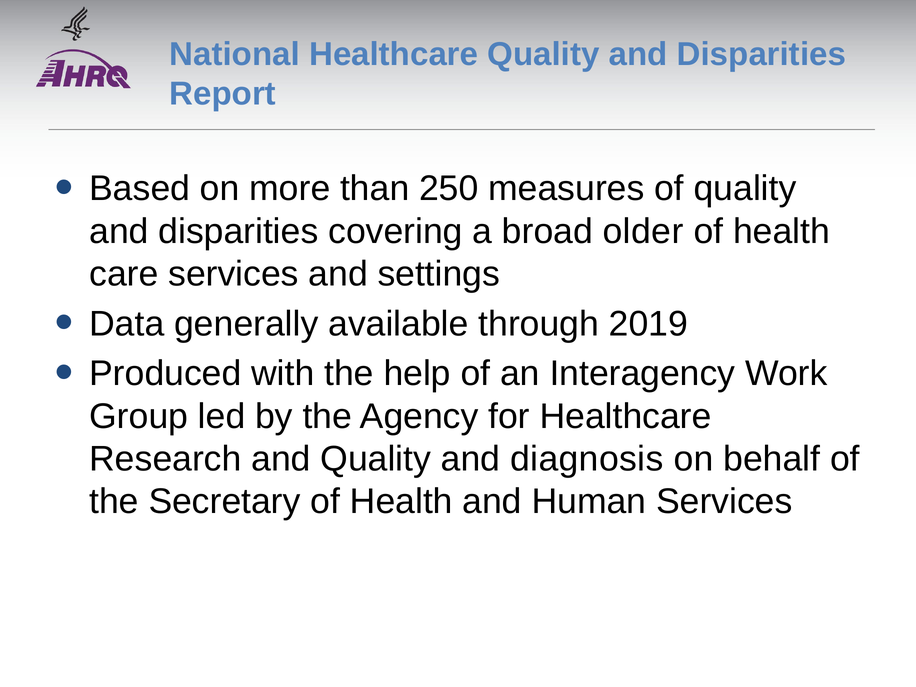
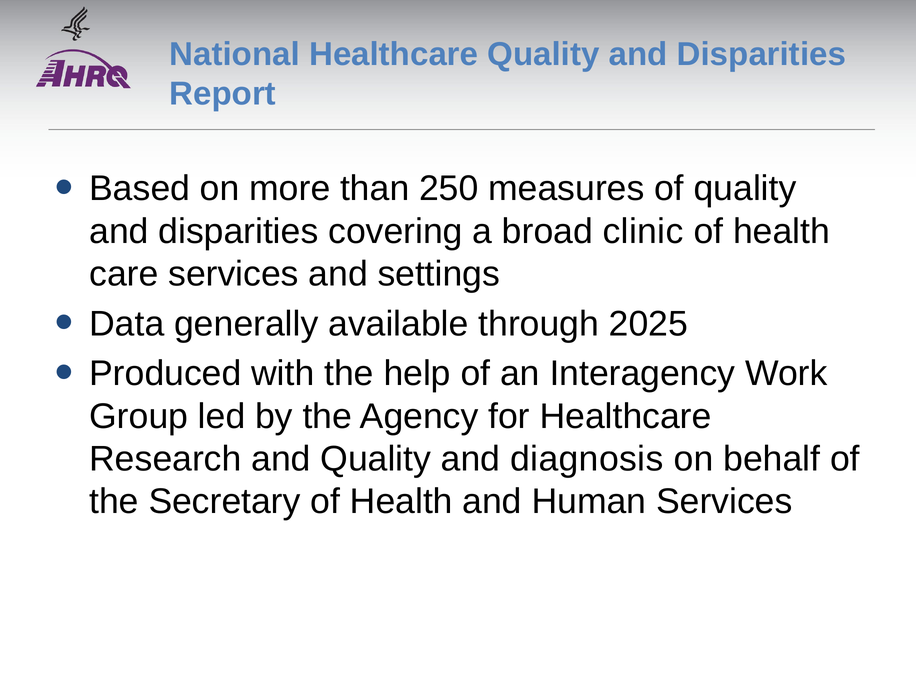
older: older -> clinic (643, 231)
2019: 2019 -> 2025 (648, 324)
